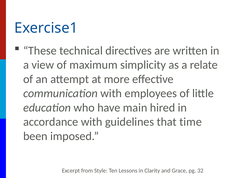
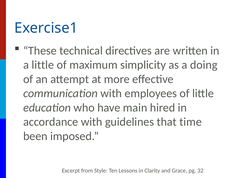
a view: view -> little (43, 65)
relate: relate -> doing (204, 65)
